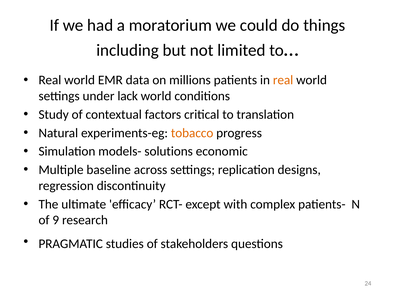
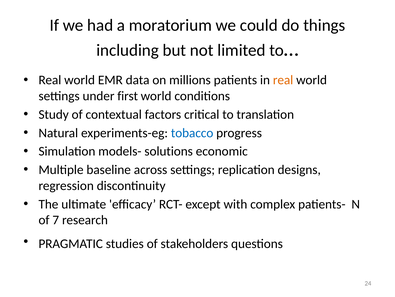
lack: lack -> first (128, 96)
tobacco colour: orange -> blue (192, 133)
9: 9 -> 7 (56, 219)
